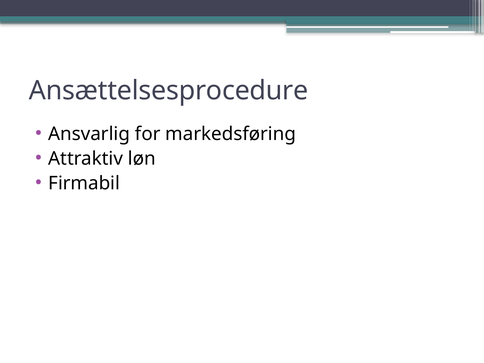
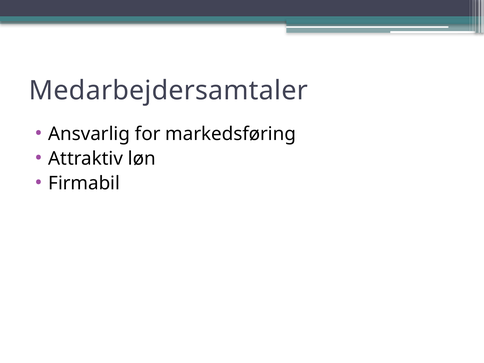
Ansættelsesprocedure: Ansættelsesprocedure -> Medarbejdersamtaler (168, 91)
